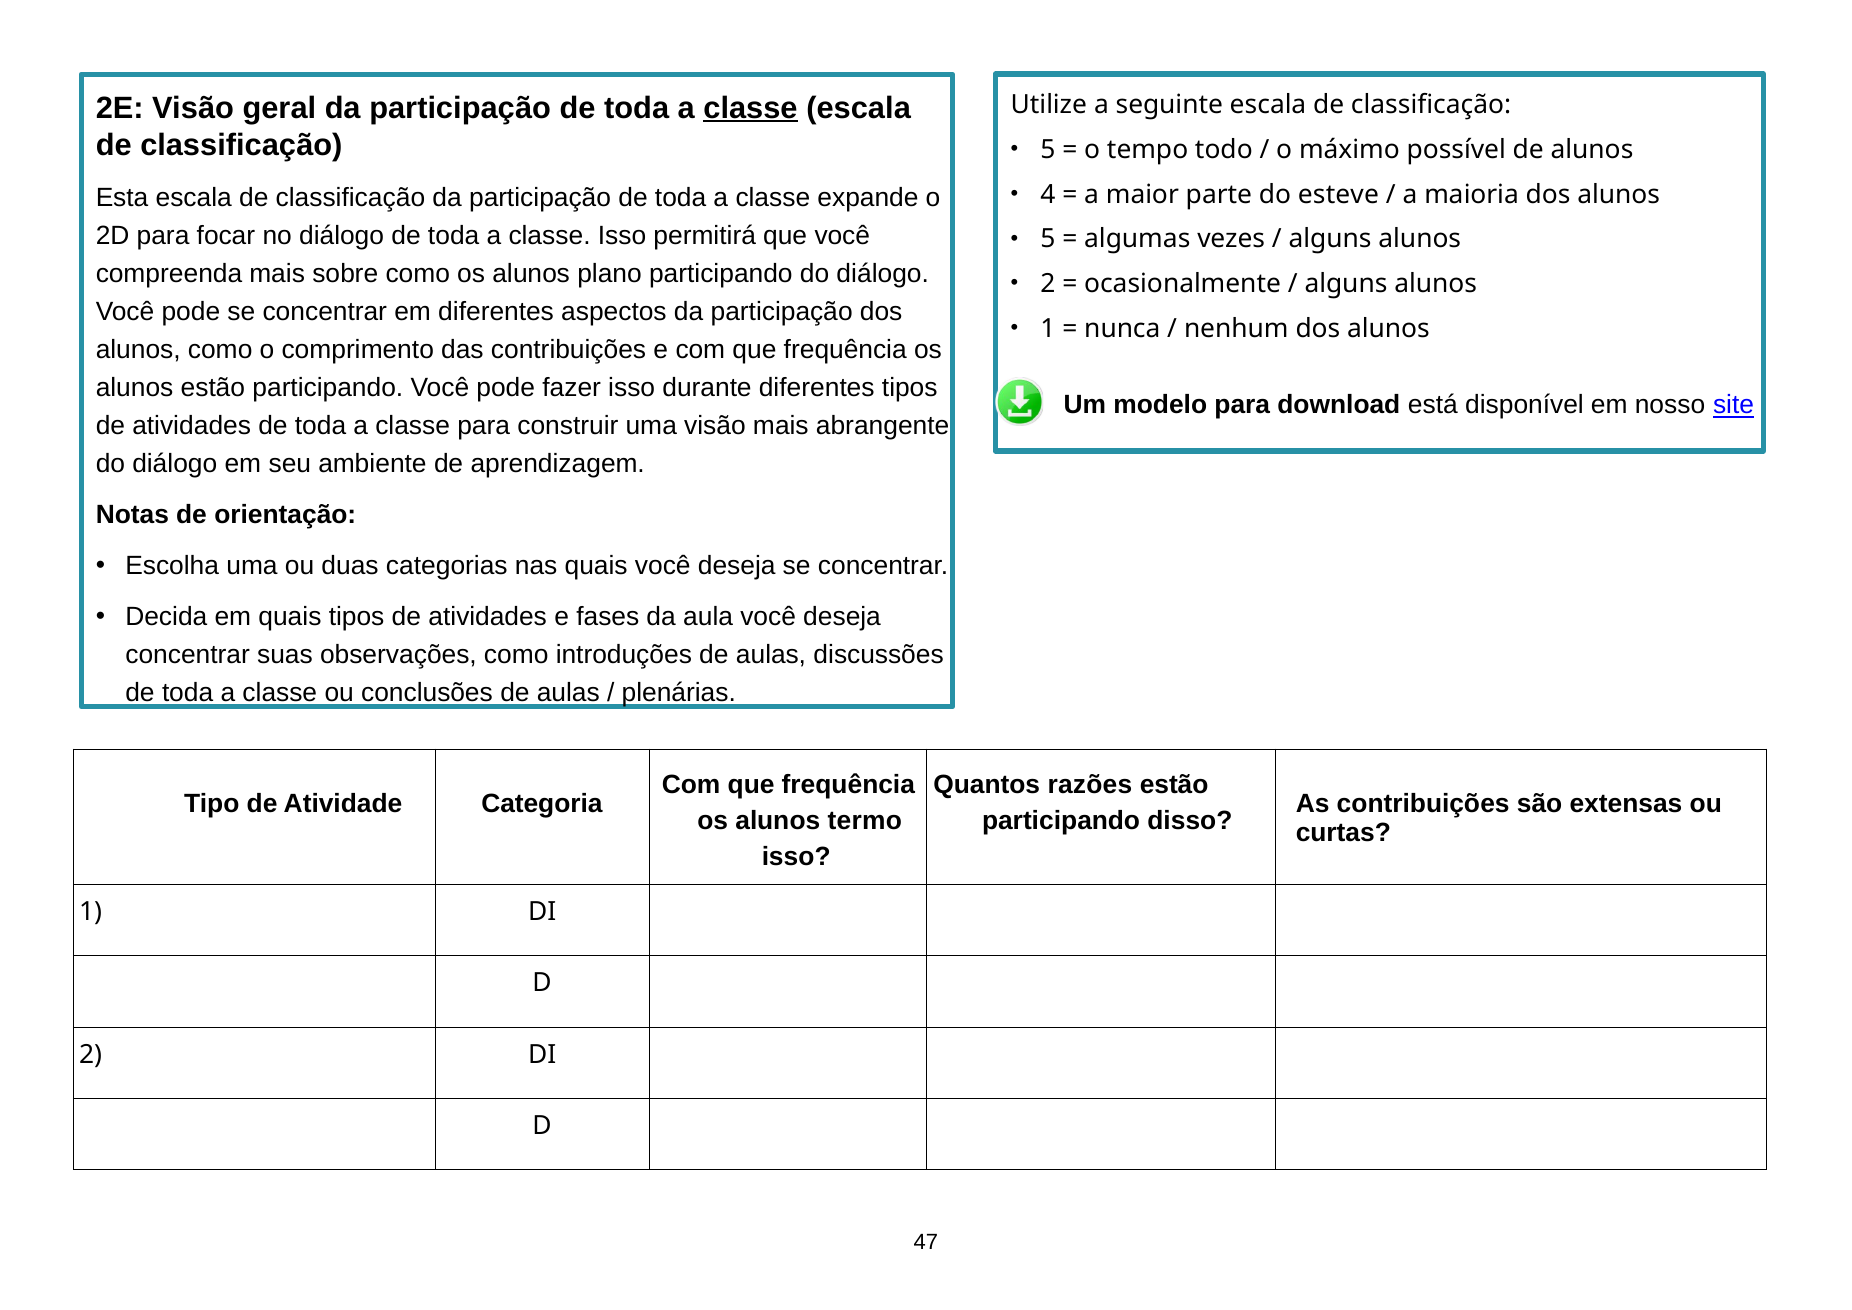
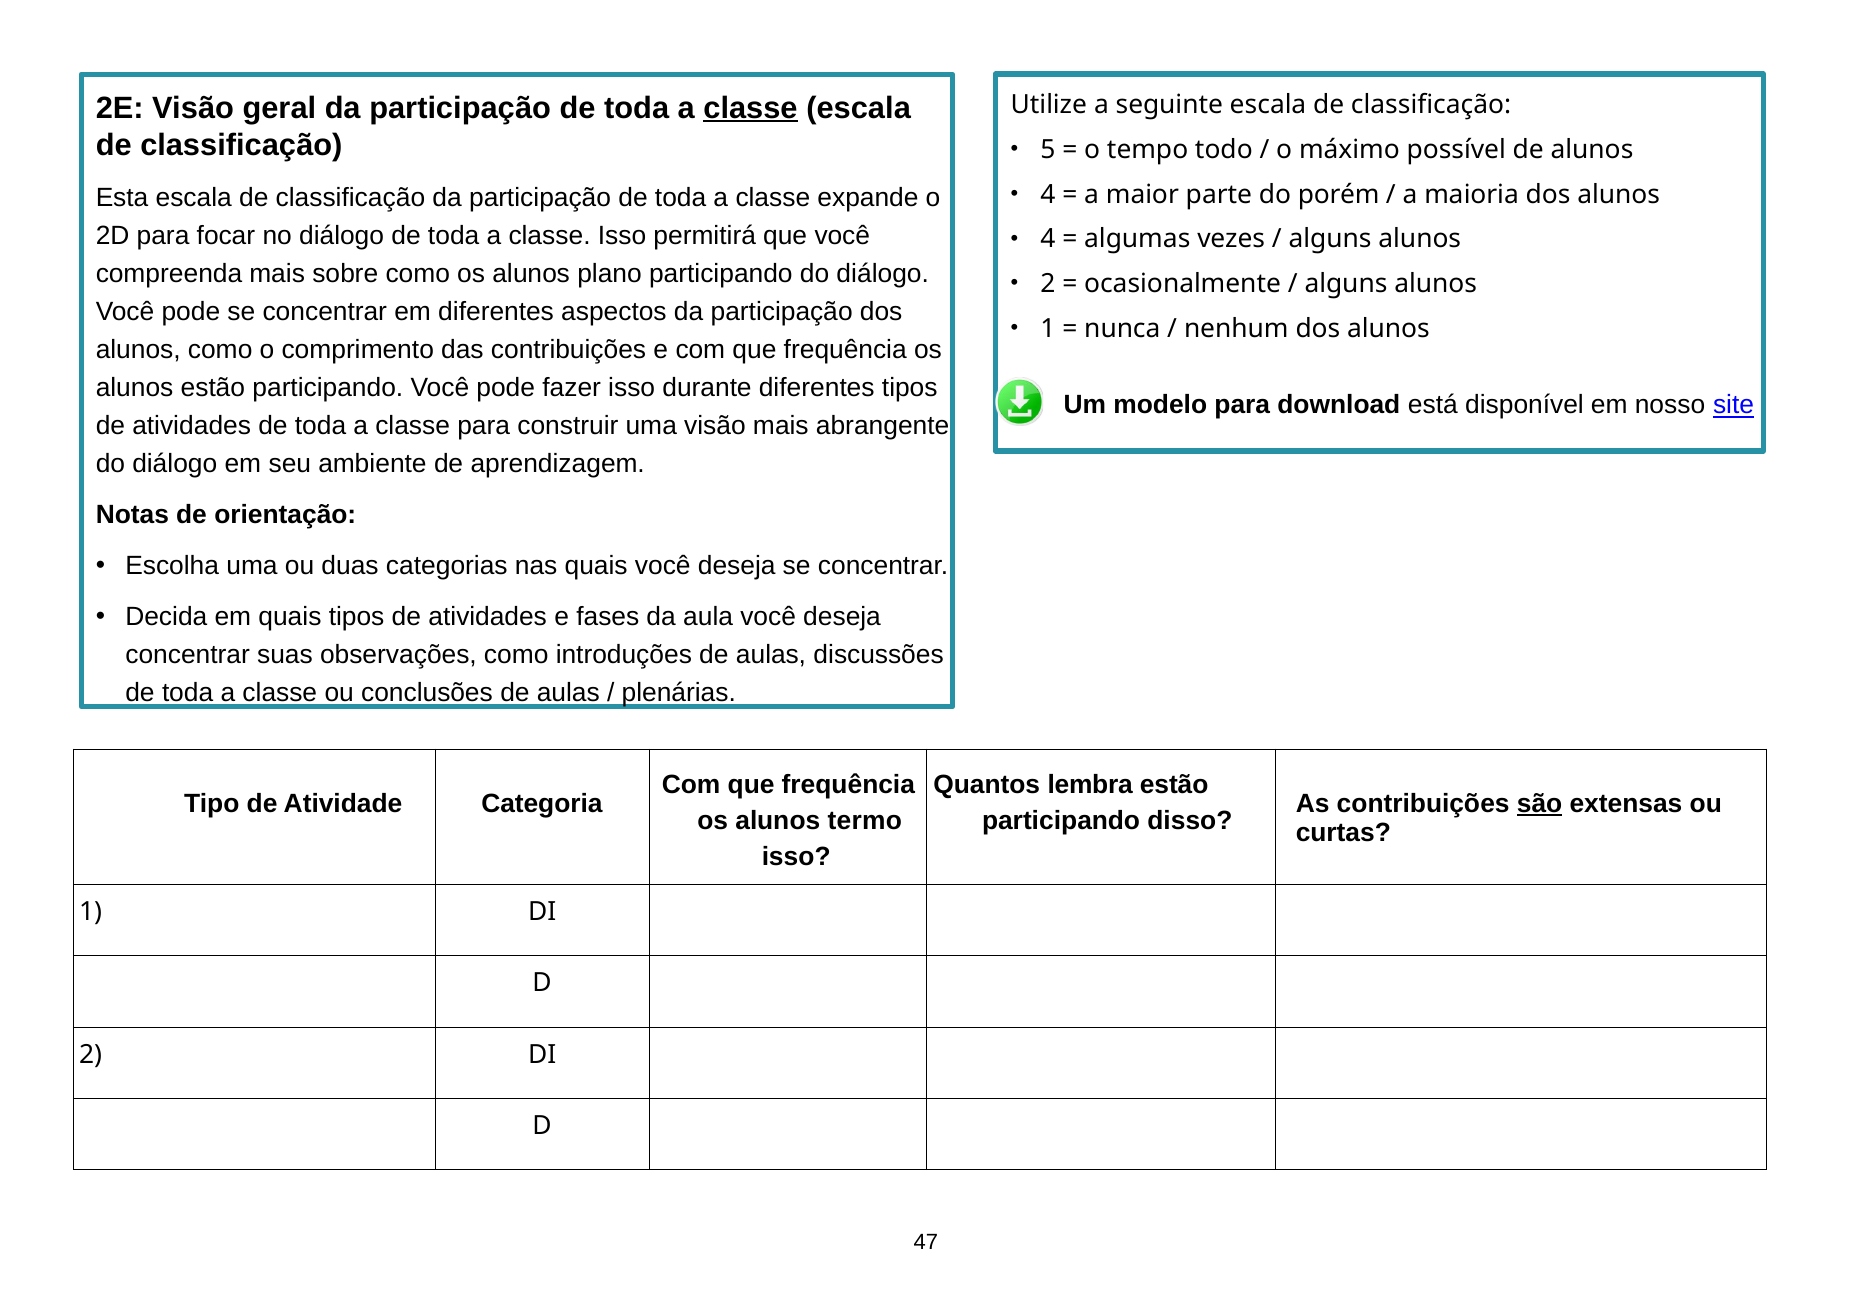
esteve: esteve -> porém (1339, 194)
5: 5 -> 4 (1048, 239)
razões: razões -> lembra (1090, 785)
são underline: none -> present (1540, 803)
